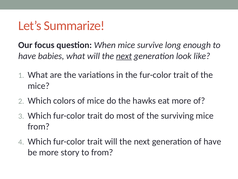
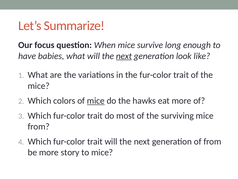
mice underline: none -> present (96, 100)
of have: have -> from (212, 141)
to from: from -> mice (102, 152)
